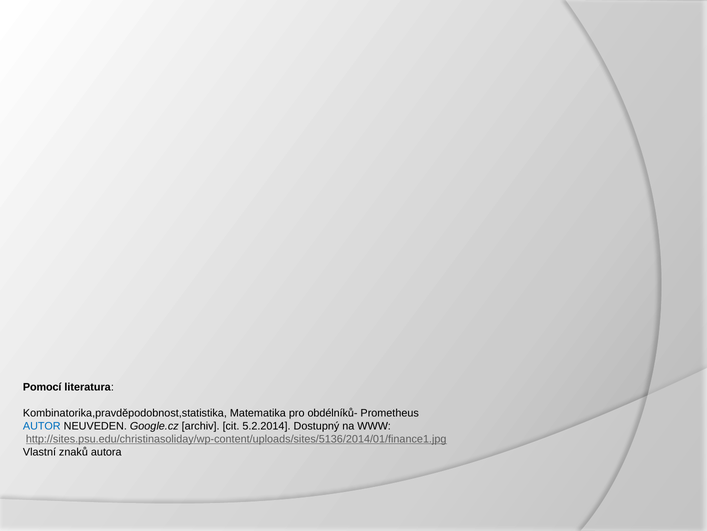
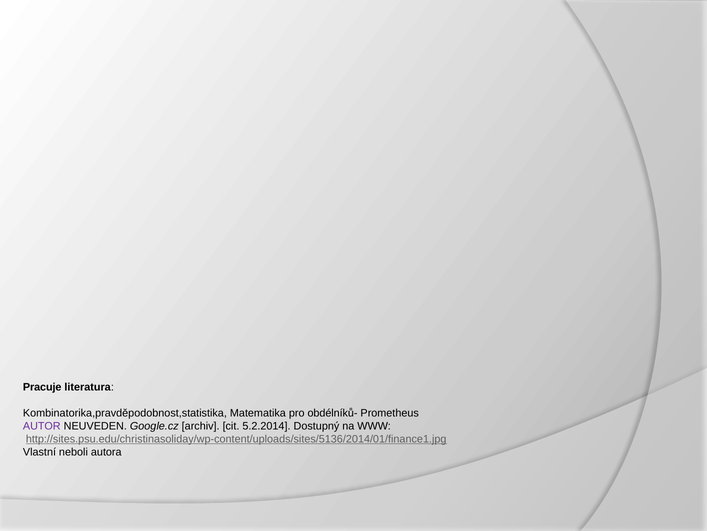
Pomocí: Pomocí -> Pracuje (42, 387)
AUTOR colour: blue -> purple (42, 425)
znaků: znaků -> neboli (73, 451)
